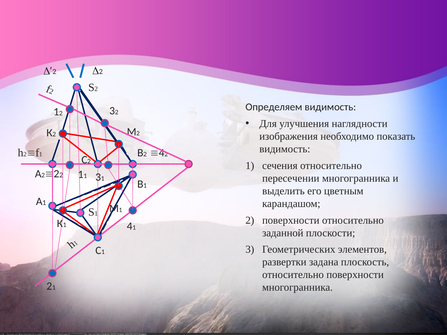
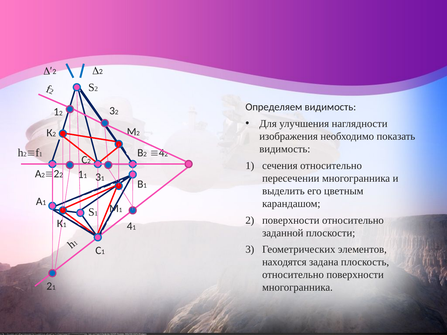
развертки: развертки -> находятся (284, 262)
